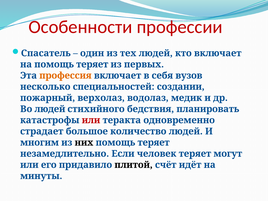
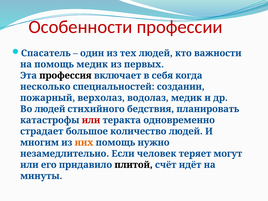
кто включает: включает -> важности (218, 53)
на помощь теряет: теряет -> медик (92, 64)
профессия colour: orange -> black (65, 76)
вузов: вузов -> когда (189, 76)
них colour: black -> orange (84, 142)
теряет: теряет -> нужно (154, 142)
